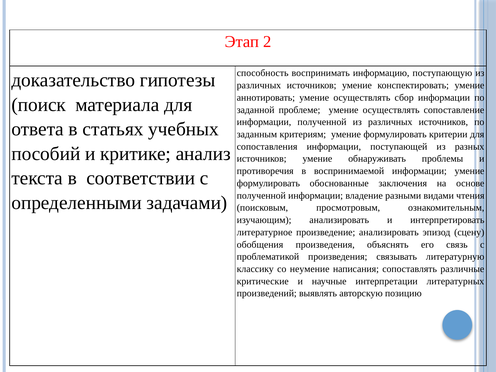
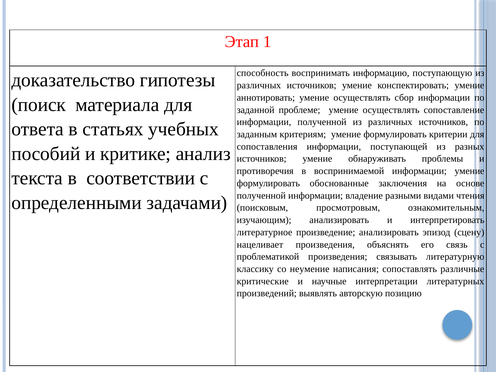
2: 2 -> 1 (267, 42)
обобщения: обобщения -> нацеливает (260, 245)
